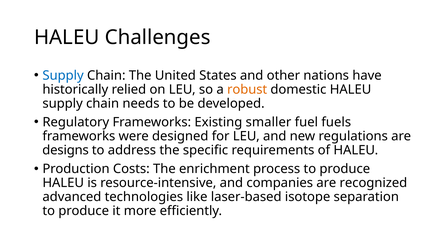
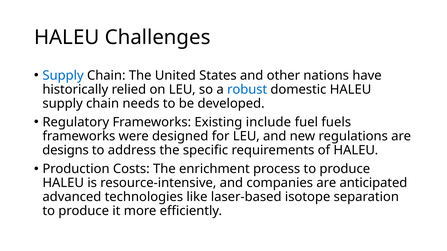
robust colour: orange -> blue (247, 90)
smaller: smaller -> include (268, 122)
recognized: recognized -> anticipated (373, 183)
